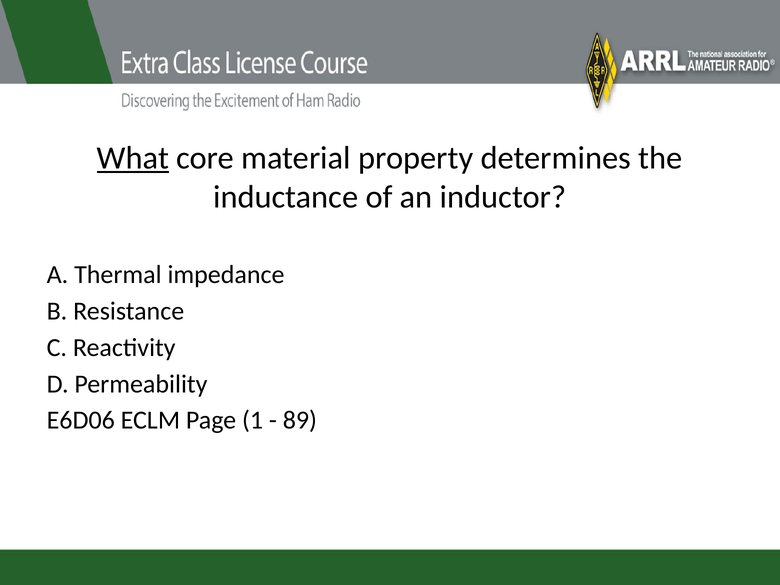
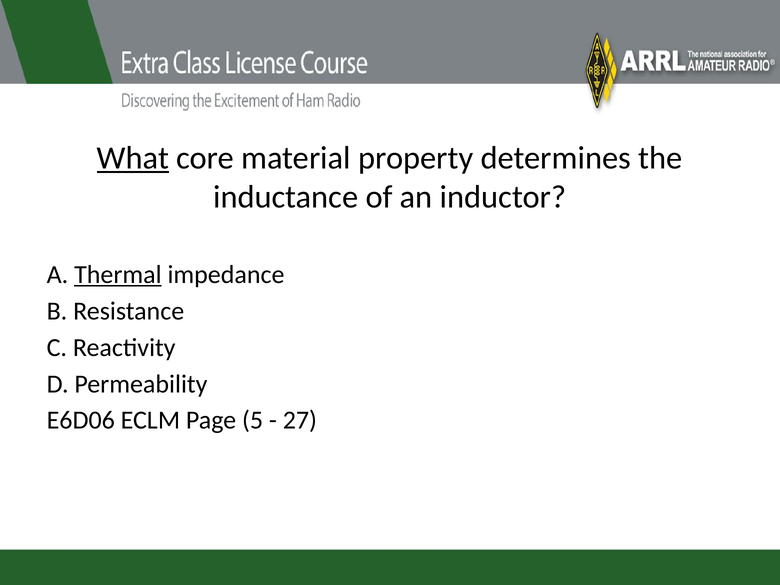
Thermal underline: none -> present (118, 275)
1: 1 -> 5 (253, 420)
89: 89 -> 27 (300, 420)
